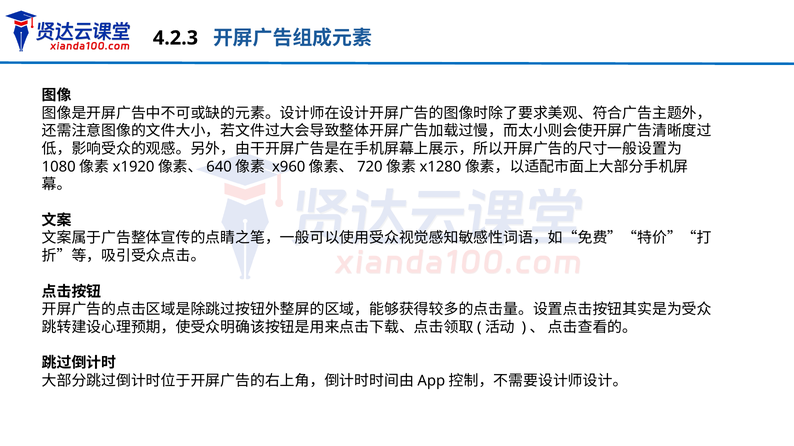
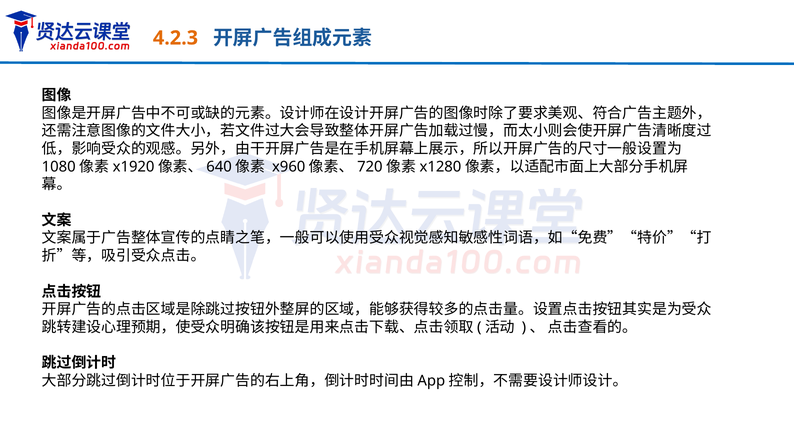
4.2.3 colour: black -> orange (176, 38)
